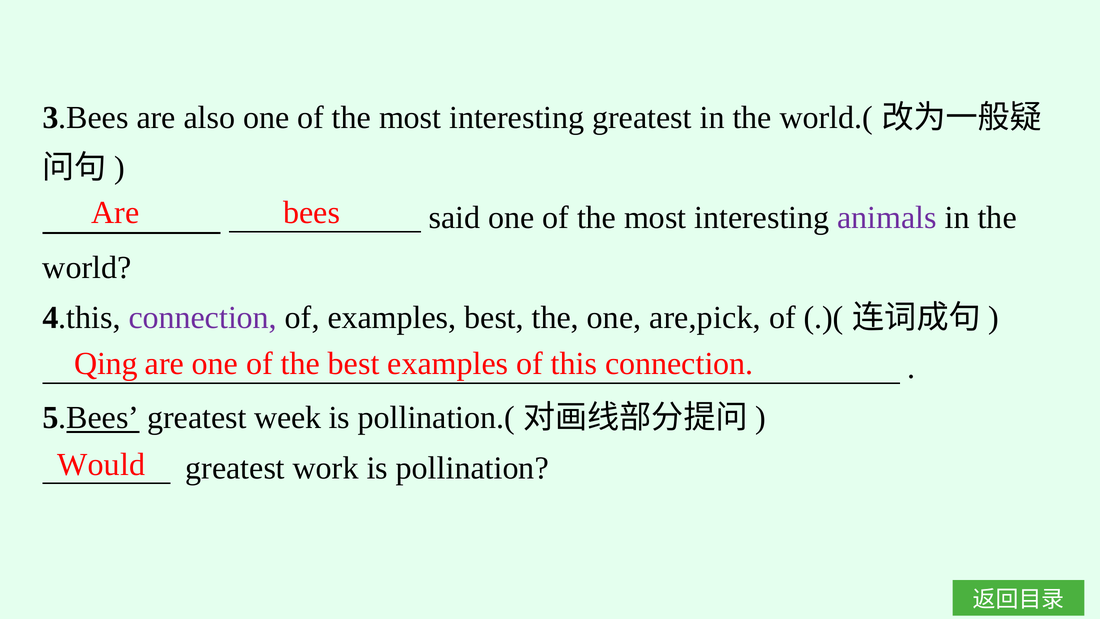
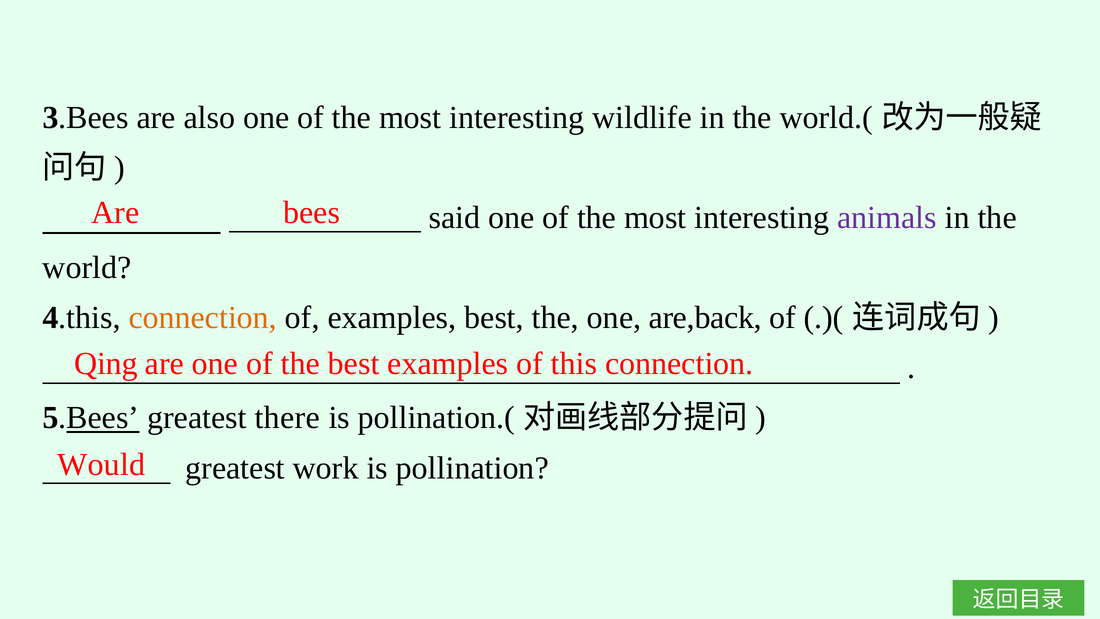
interesting greatest: greatest -> wildlife (642, 117)
connection colour: purple -> orange (203, 318)
are,pick: are,pick -> are,back (705, 318)
week: week -> there (287, 418)
